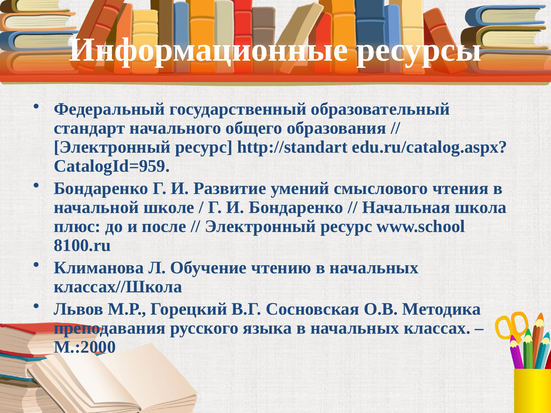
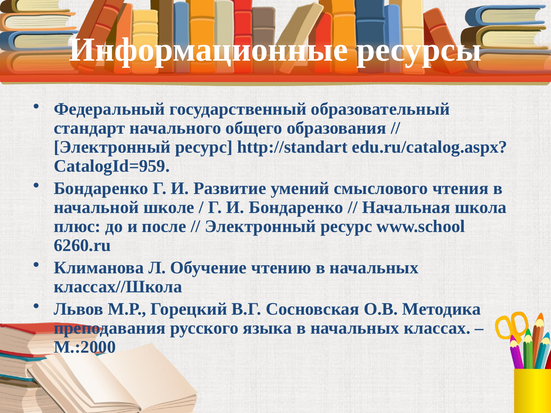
8100.ru: 8100.ru -> 6260.ru (82, 246)
